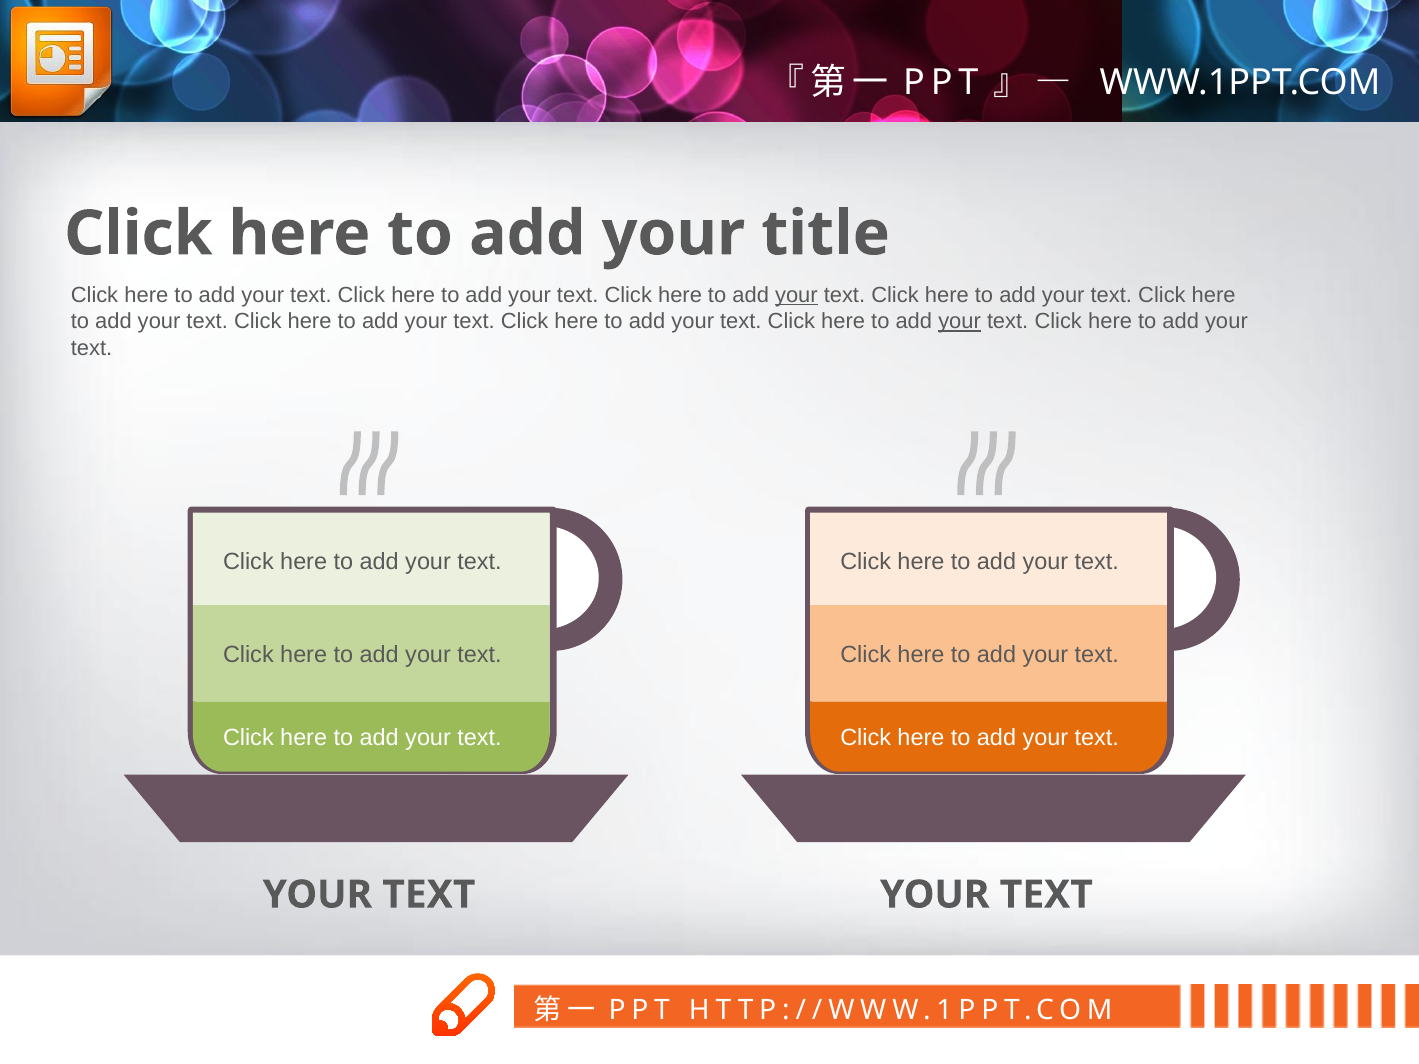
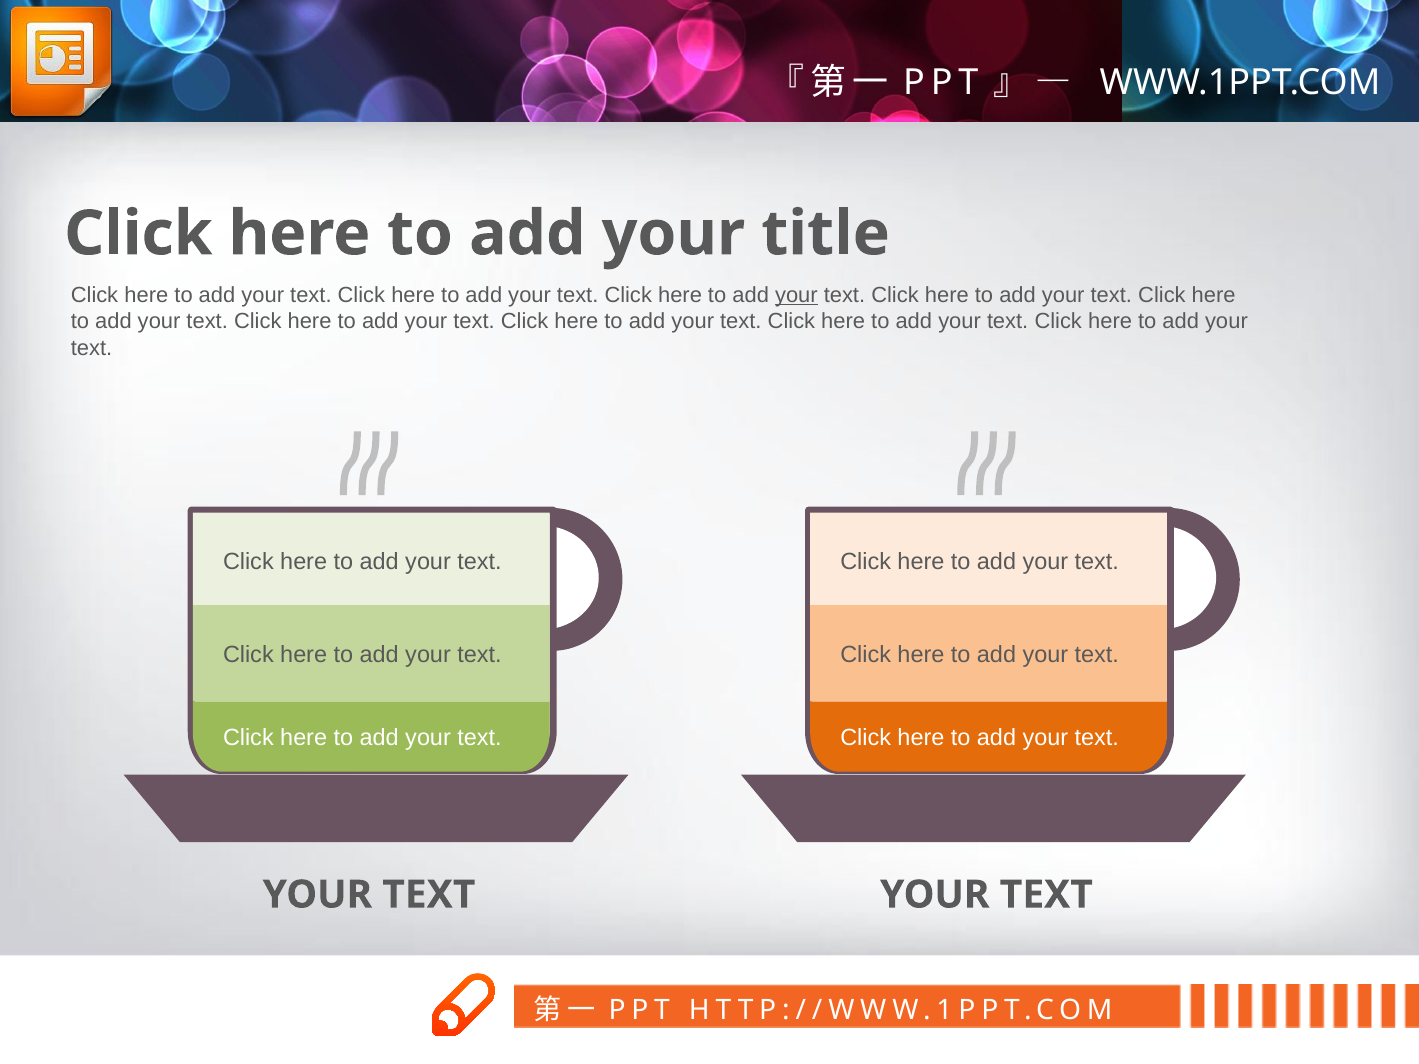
your underline: present -> none (960, 322)
